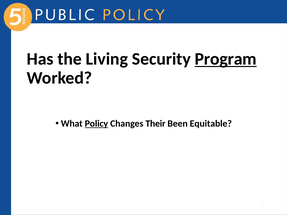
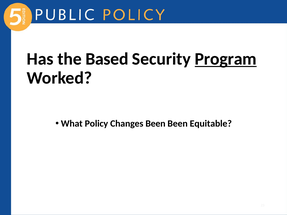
Living: Living -> Based (107, 59)
Policy underline: present -> none (96, 124)
Changes Their: Their -> Been (155, 124)
